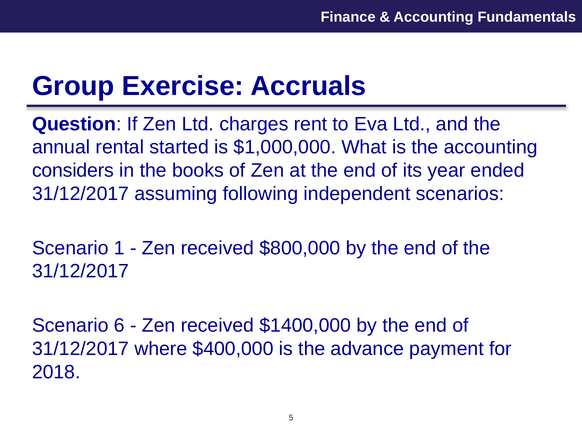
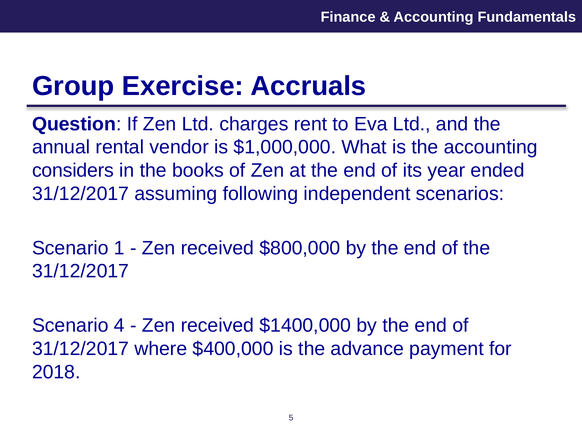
started: started -> vendor (179, 147)
6: 6 -> 4 (119, 326)
